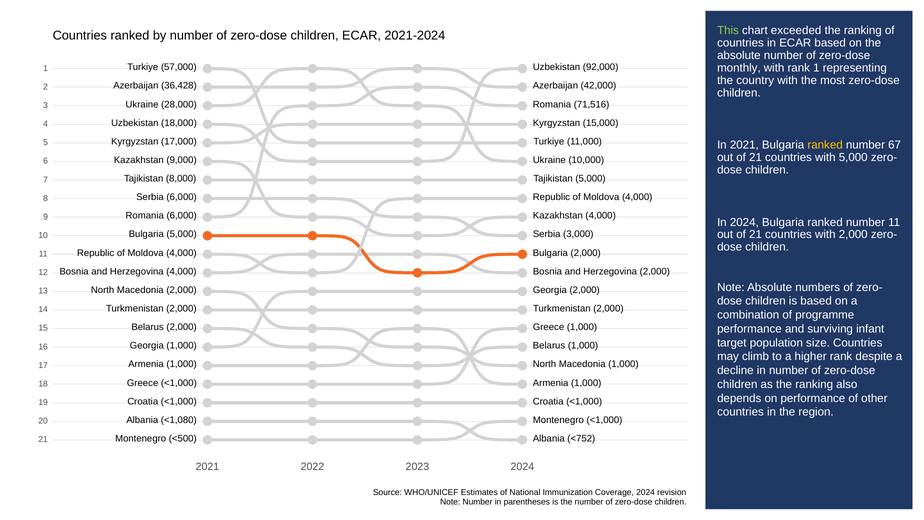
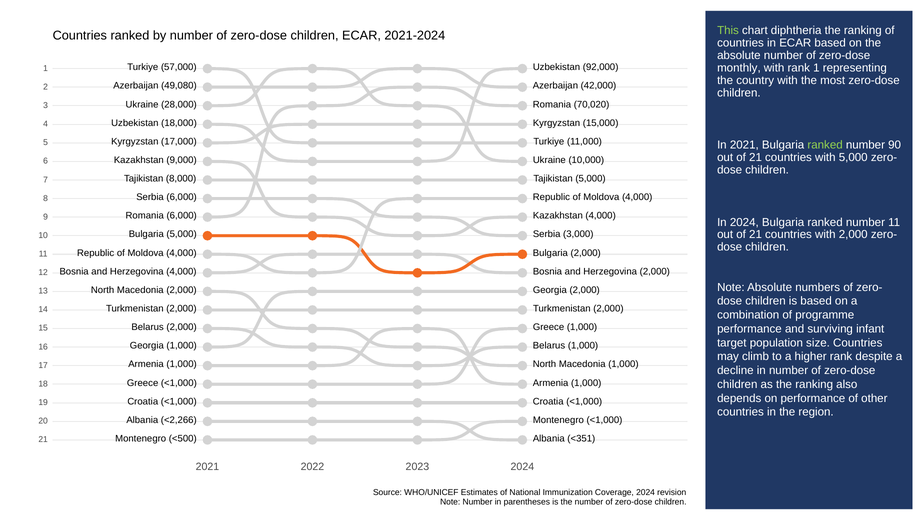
exceeded: exceeded -> diphtheria (796, 30)
36,428: 36,428 -> 49,080 (179, 86)
71,516: 71,516 -> 70,020 (592, 104)
ranked colour: yellow -> light green (825, 145)
67: 67 -> 90 (895, 145)
<1,080: <1,080 -> <2,266 (179, 420)
<752: <752 -> <351 (581, 438)
